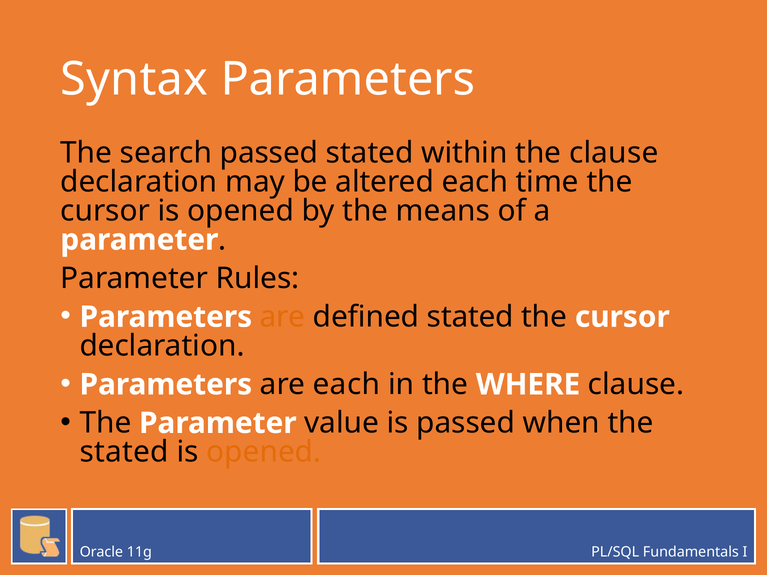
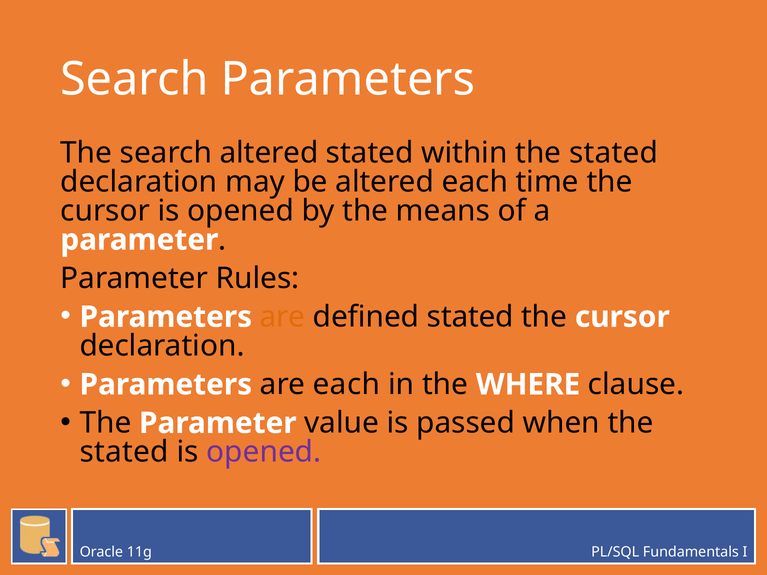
Syntax: Syntax -> Search (135, 79)
search passed: passed -> altered (269, 153)
within the clause: clause -> stated (614, 153)
opened colour: orange -> purple (264, 452)
